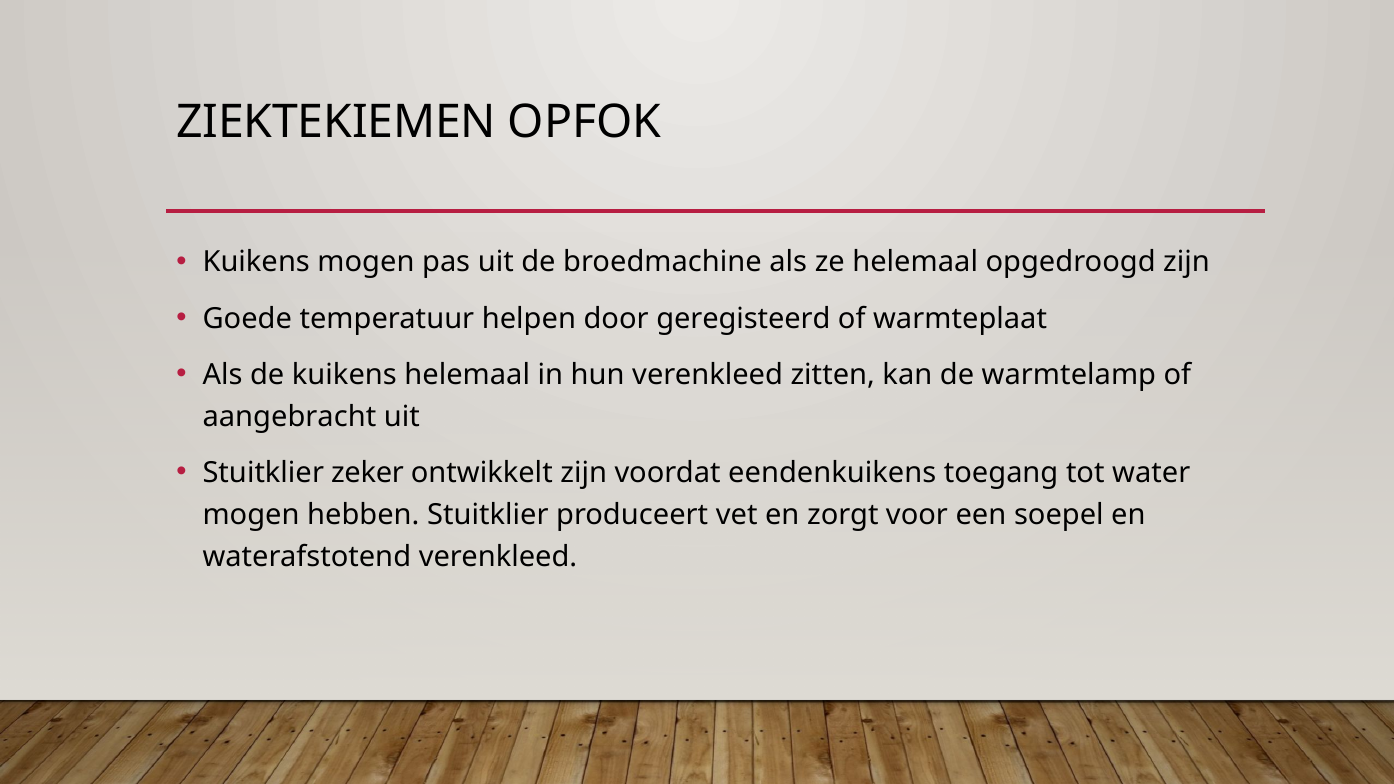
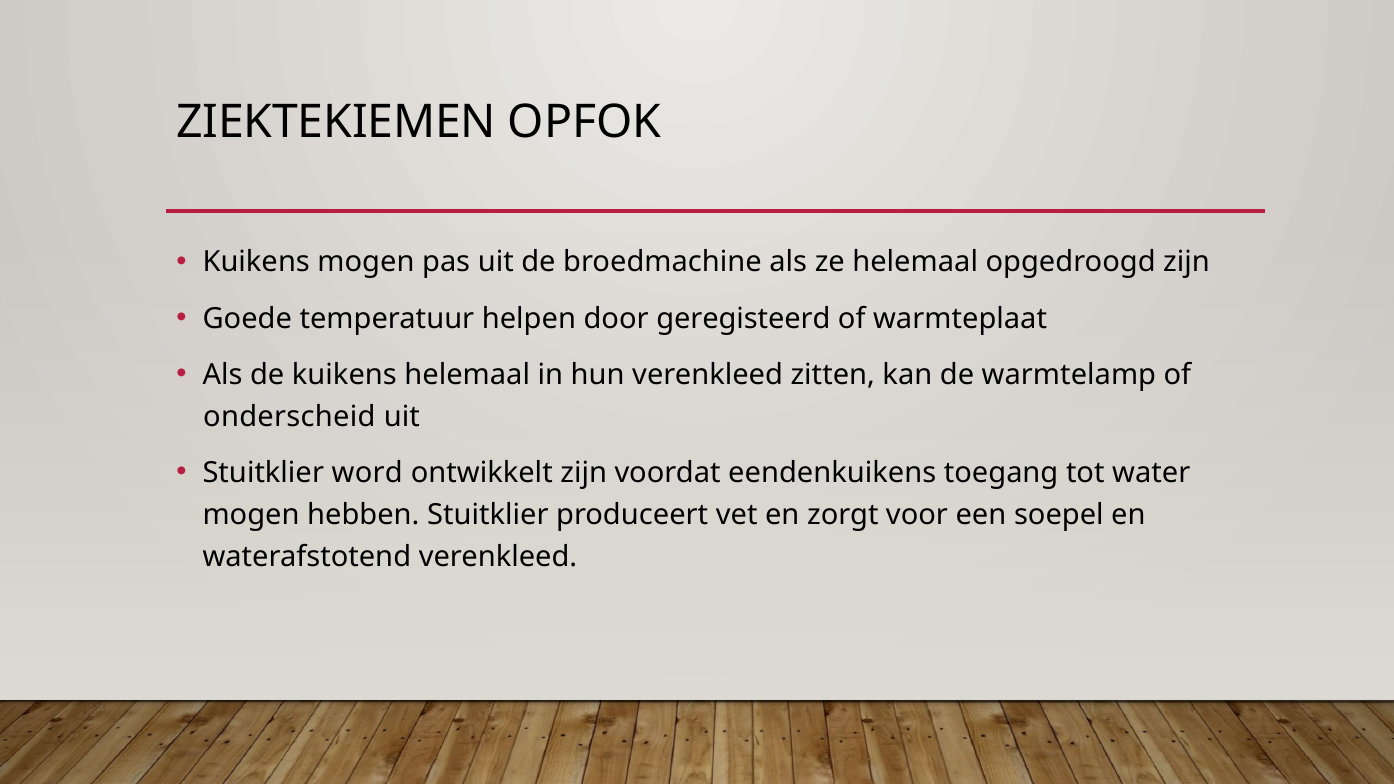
aangebracht: aangebracht -> onderscheid (289, 417)
zeker: zeker -> word (367, 473)
